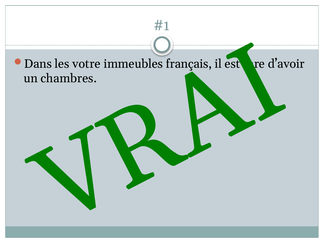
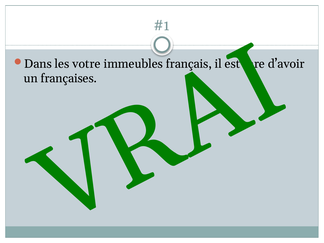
chambres: chambres -> françaises (69, 78)
